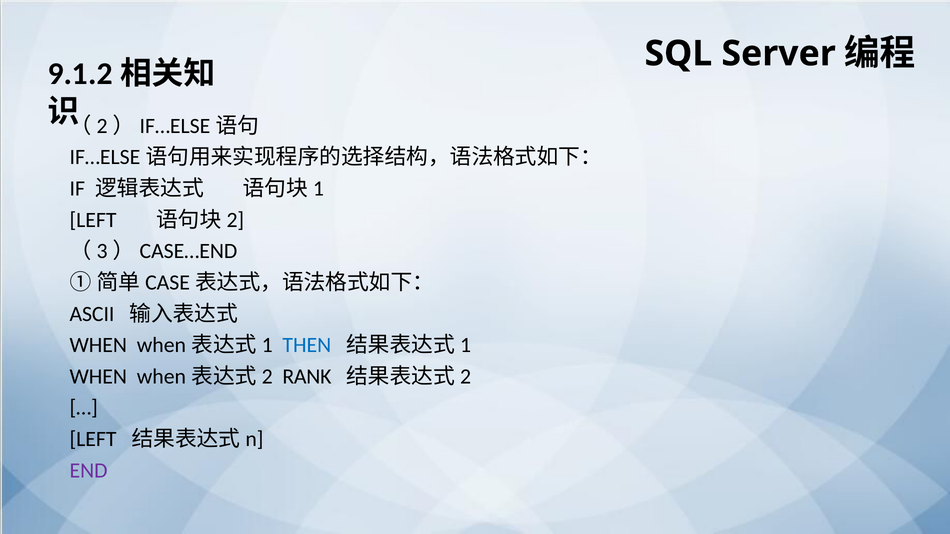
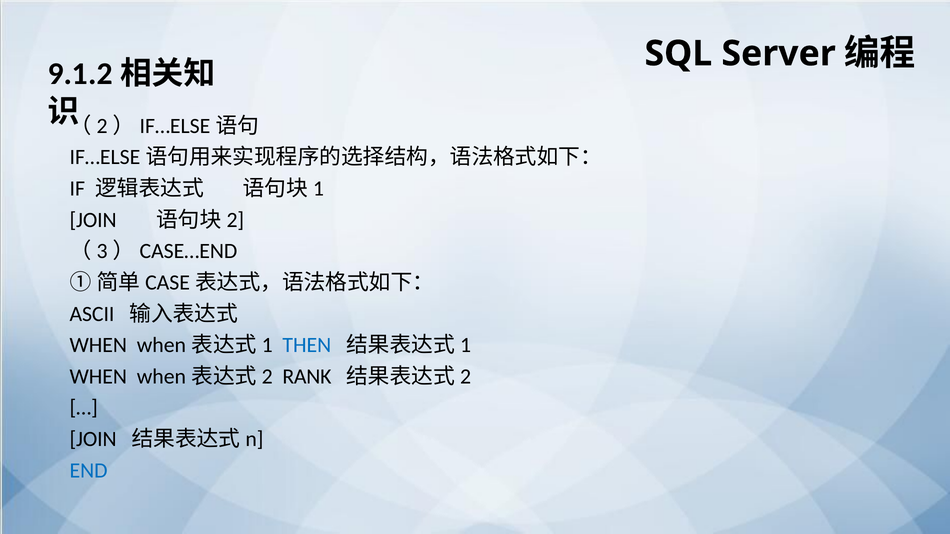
LEFT: LEFT -> JOIN (93, 220)
LEFT: LEFT -> JOIN (93, 439)
END colour: purple -> blue (89, 471)
